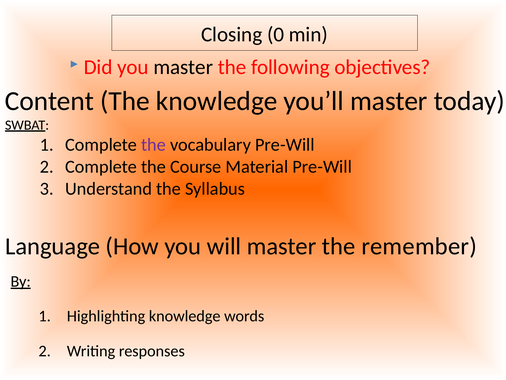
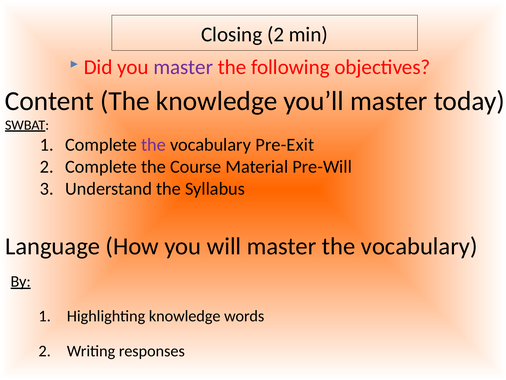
Closing 0: 0 -> 2 (276, 34)
master colour: black -> purple (183, 67)
vocabulary Pre-Will: Pre-Will -> Pre-Exit (285, 145)
master the remember: remember -> vocabulary (419, 246)
